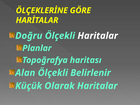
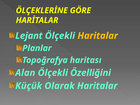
Doğru: Doğru -> Lejant (29, 36)
Haritalar colour: white -> yellow (98, 36)
Belirlenir: Belirlenir -> Özelliğini (91, 73)
